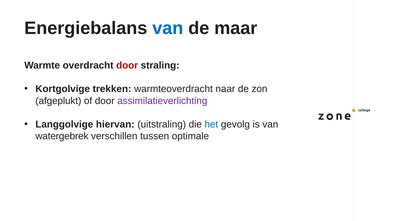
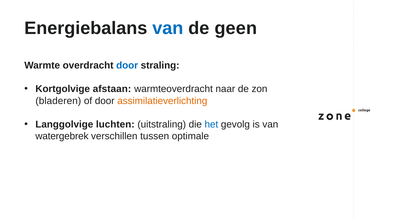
maar: maar -> geen (236, 28)
door colour: red -> blue (127, 65)
trekken: trekken -> afstaan (112, 89)
afgeplukt: afgeplukt -> bladeren (58, 101)
assimilatieverlichting colour: purple -> orange (162, 101)
hiervan: hiervan -> luchten (115, 124)
